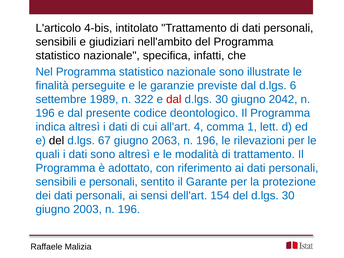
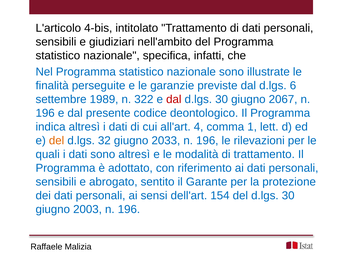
2042: 2042 -> 2067 (283, 99)
del colour: black -> orange (57, 141)
67: 67 -> 32 (104, 141)
2063: 2063 -> 2033 (166, 141)
e personali: personali -> abrogato (113, 182)
